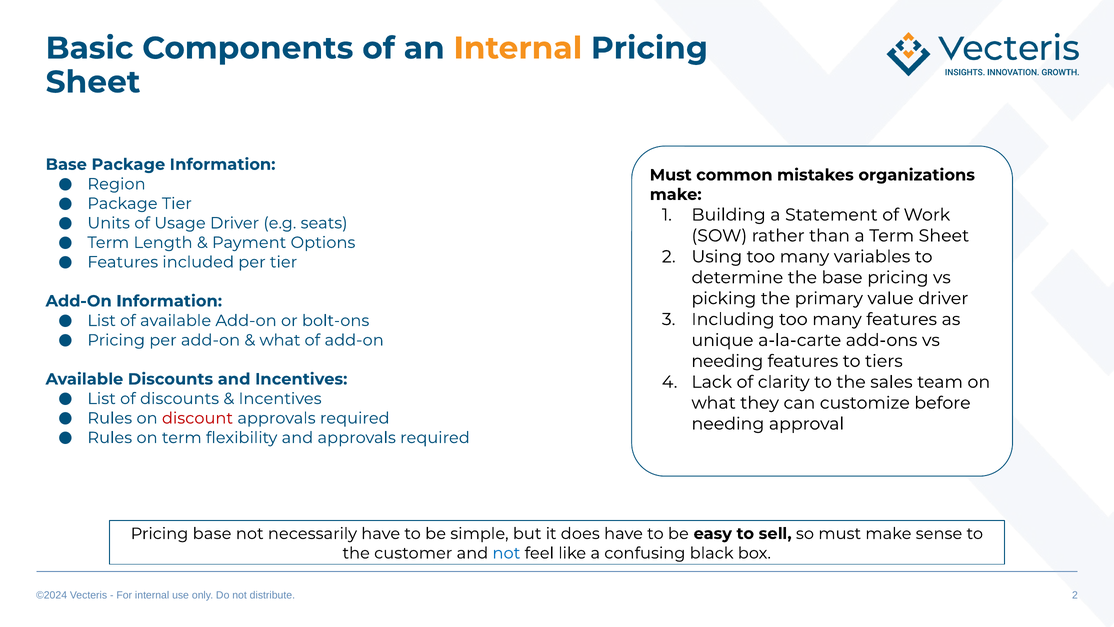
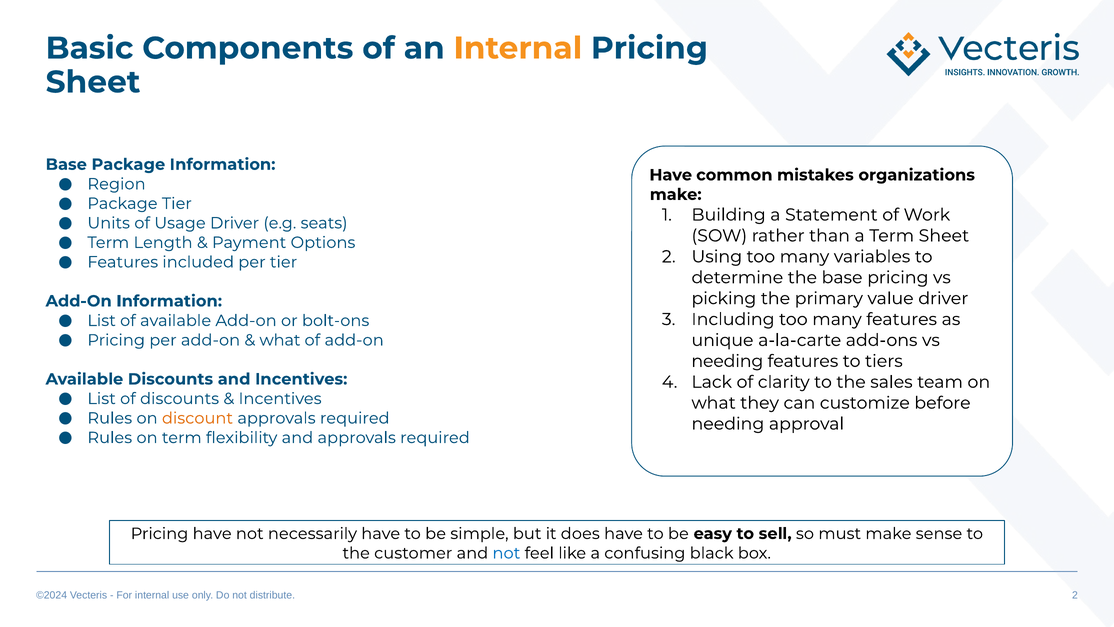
Must: Must -> Have (671, 175)
discount colour: red -> orange (197, 418)
Pricing base: base -> have (212, 533)
